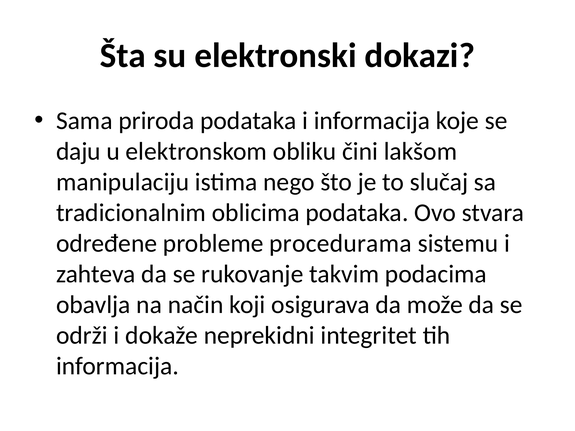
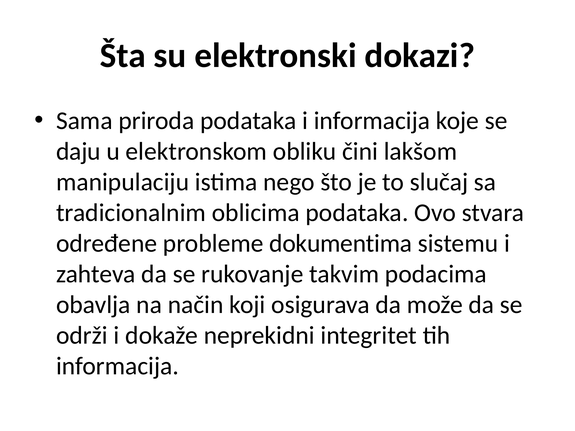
procedurama: procedurama -> dokumentima (341, 243)
